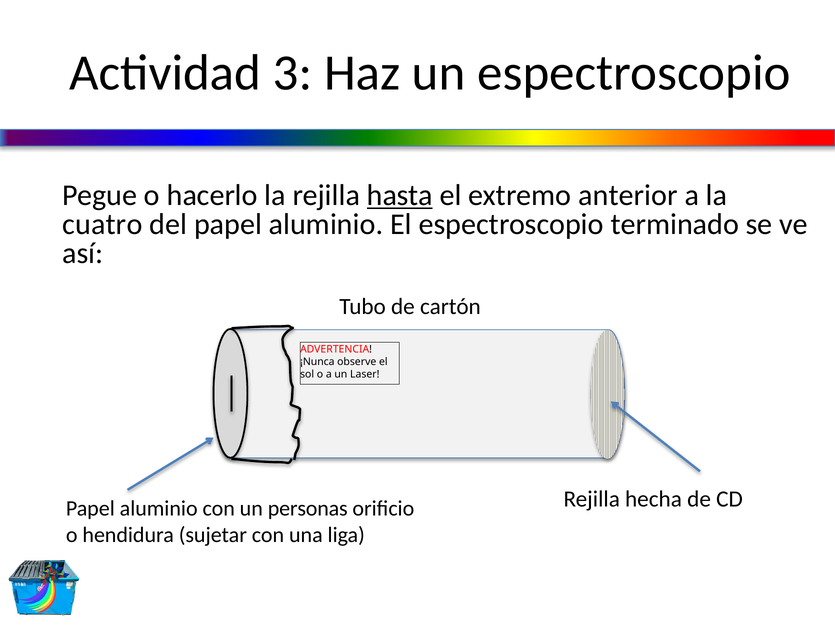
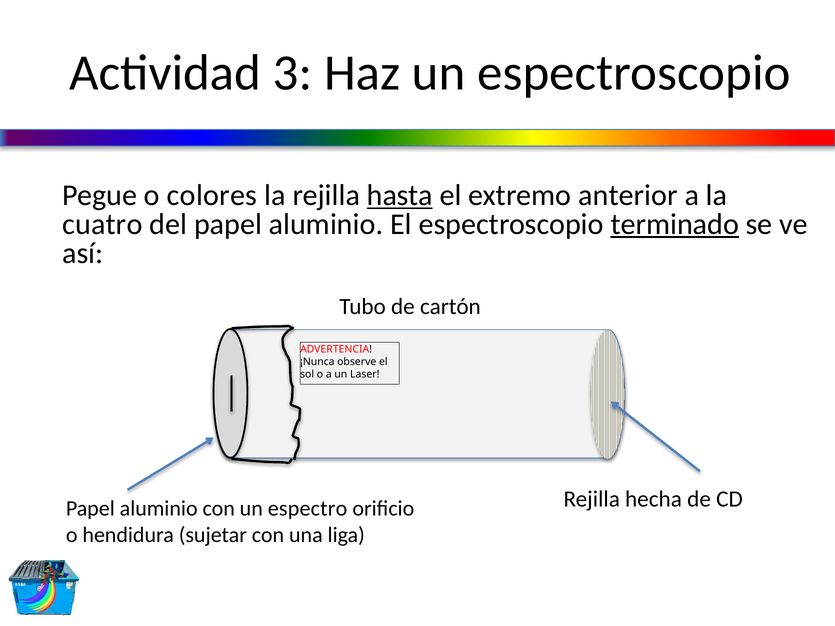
hacerlo: hacerlo -> colores (212, 195)
terminado underline: none -> present (675, 224)
personas: personas -> espectro (308, 509)
